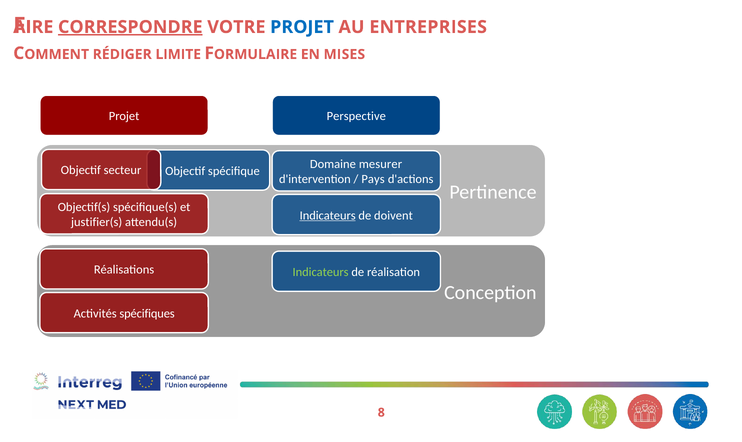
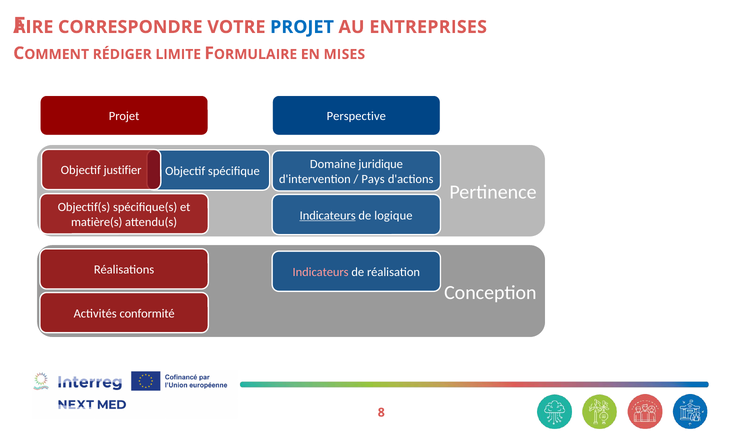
CORRESPONDRE underline: present -> none (130, 27)
secteur: secteur -> justifier (123, 170)
mesurer: mesurer -> juridique (381, 164)
doivent: doivent -> logique (393, 215)
justifier(s: justifier(s -> matière(s (97, 222)
Indicateurs colour: light green -> pink (321, 272)
spécifiques: spécifiques -> conformité (147, 313)
